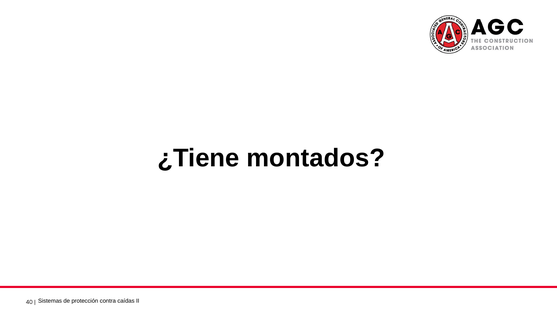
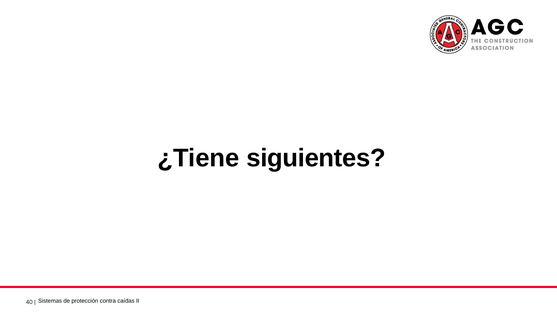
montados: montados -> siguientes (316, 158)
